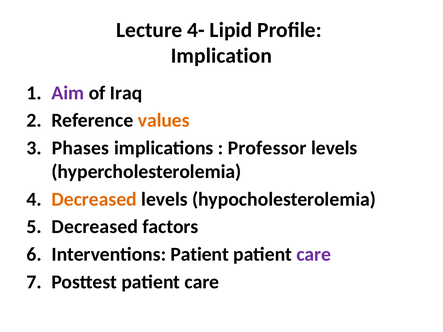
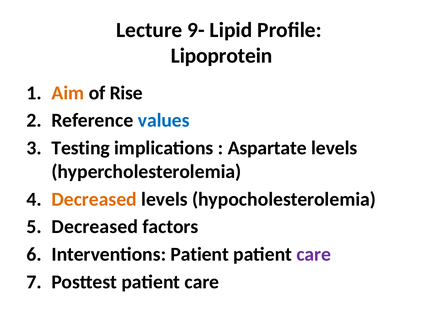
4-: 4- -> 9- (196, 30)
Implication: Implication -> Lipoprotein (222, 56)
Aim colour: purple -> orange (68, 93)
Iraq: Iraq -> Rise (126, 93)
values colour: orange -> blue (164, 121)
Phases: Phases -> Testing (81, 148)
Professor: Professor -> Aspartate (267, 148)
